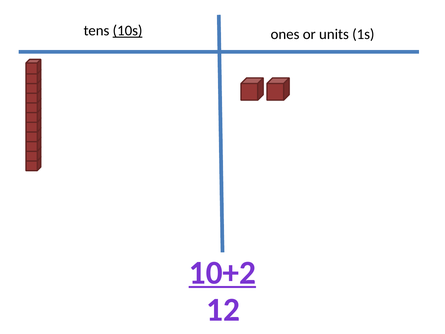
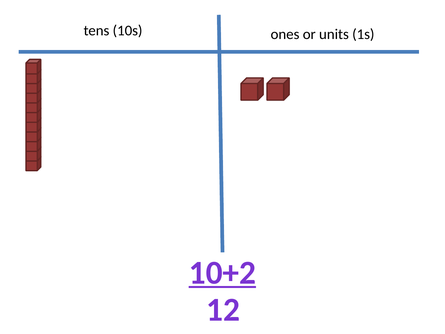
10s underline: present -> none (128, 31)
